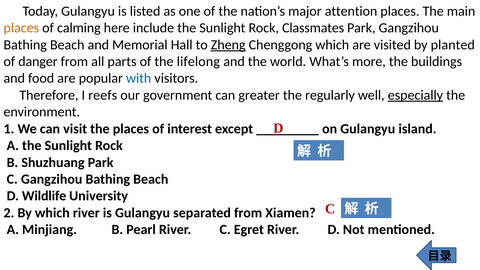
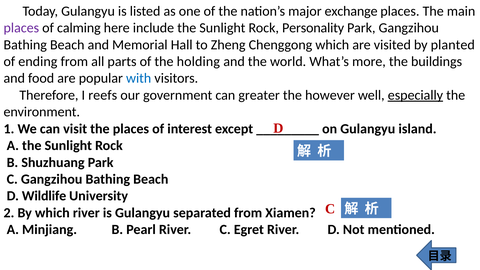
attention: attention -> exchange (351, 11)
places colour: orange -> purple (21, 28)
Classmates: Classmates -> Personality (313, 28)
Zheng underline: present -> none (228, 45)
danger: danger -> ending (38, 62)
lifelong: lifelong -> holding (198, 62)
regularly: regularly -> however (330, 95)
